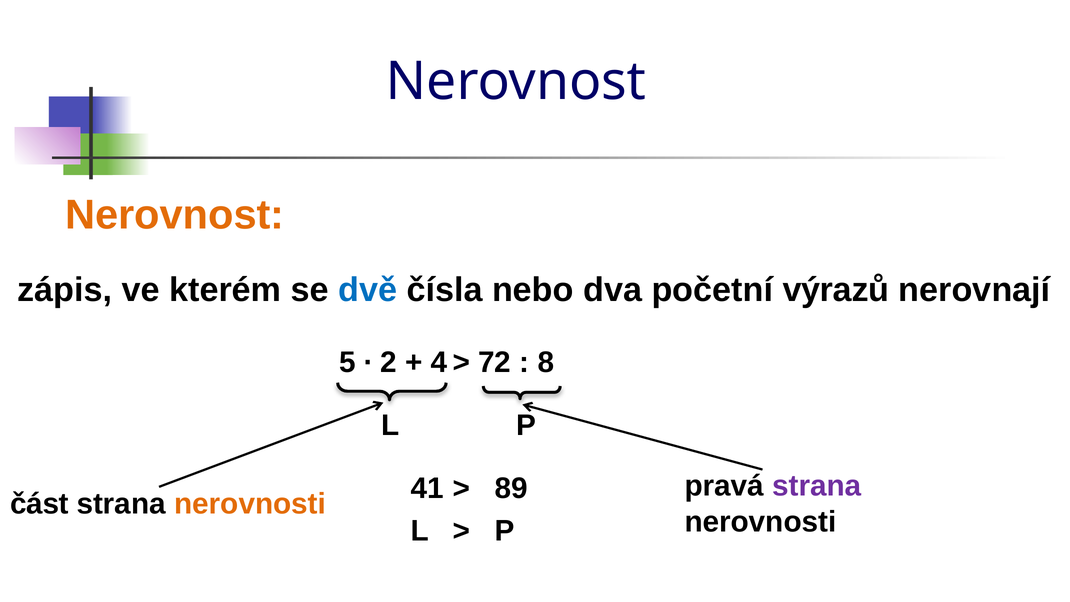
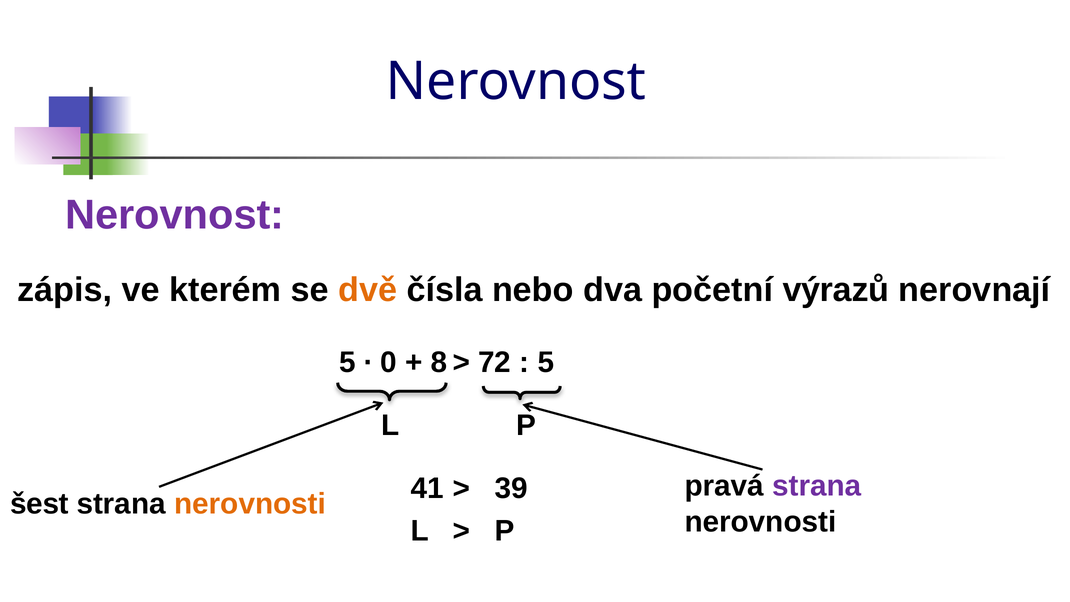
Nerovnost colour: orange -> purple (175, 215)
dvě colour: blue -> orange (368, 290)
2: 2 -> 0 (389, 362)
4: 4 -> 8 (439, 362)
8: 8 -> 5 (546, 362)
89: 89 -> 39 (511, 489)
část: část -> šest (40, 504)
